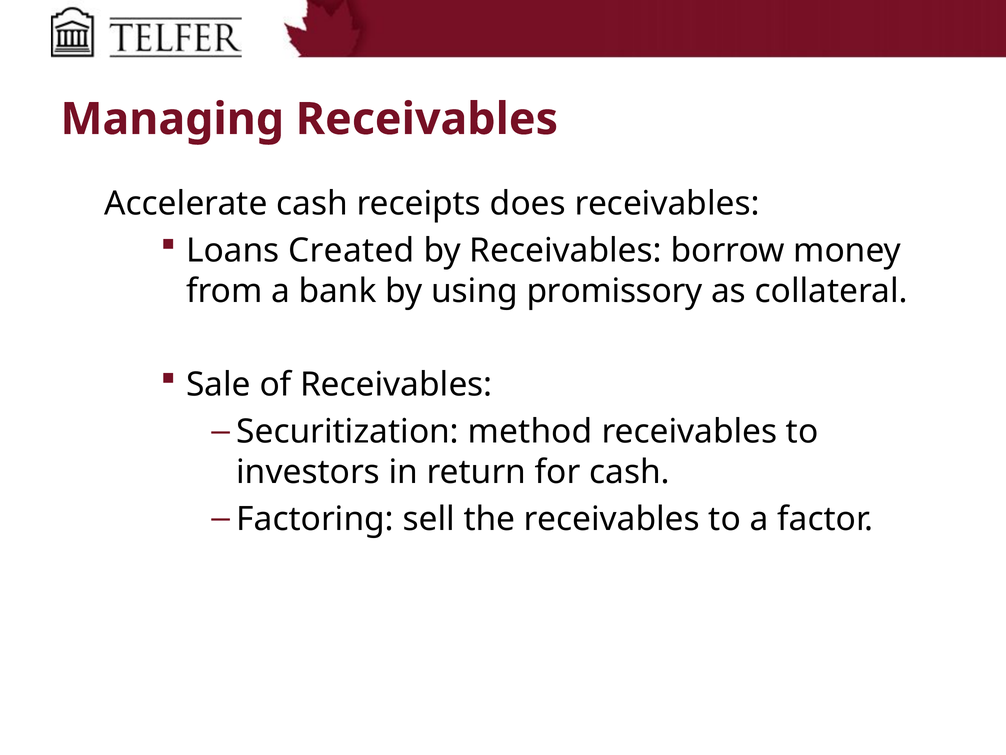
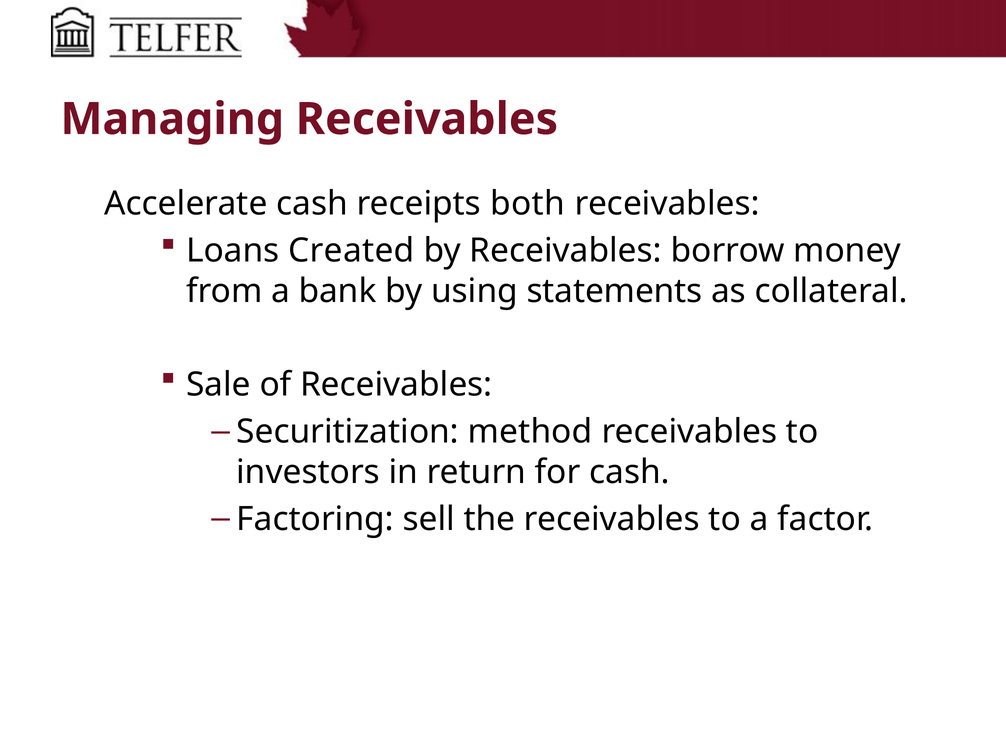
does: does -> both (528, 204)
promissory: promissory -> statements (614, 291)
